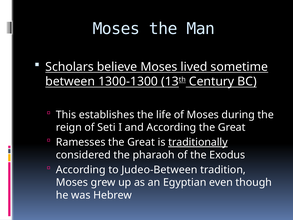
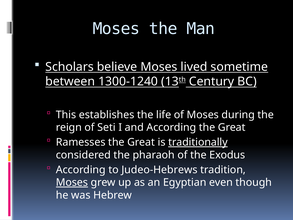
1300-1300: 1300-1300 -> 1300-1240 (128, 81)
Judeo-Between: Judeo-Between -> Judeo-Hebrews (159, 170)
Moses underline: none -> present (72, 182)
